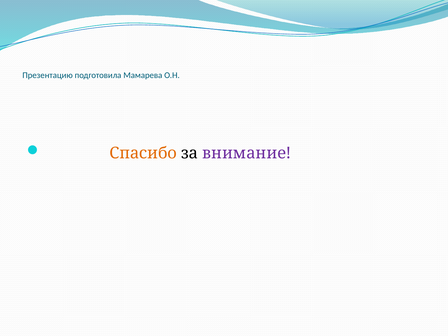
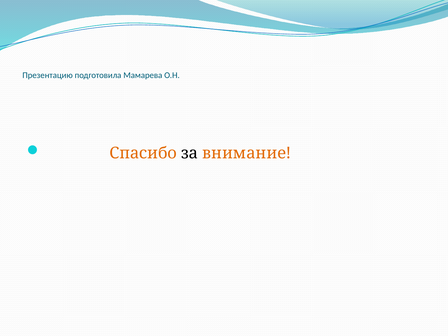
внимание colour: purple -> orange (247, 153)
